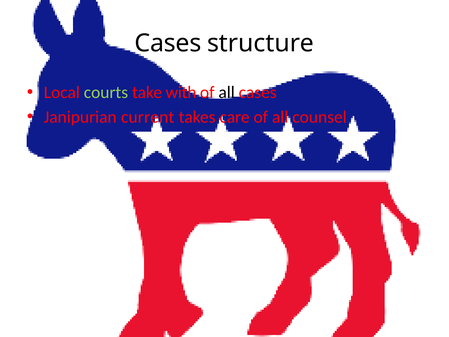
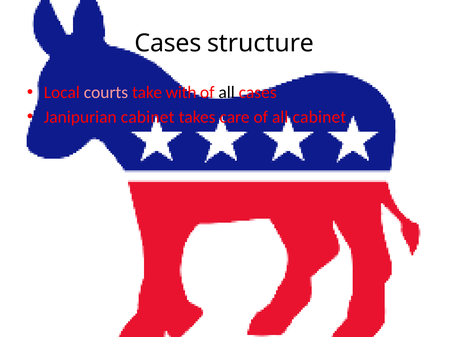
courts colour: light green -> pink (106, 92)
Janipurian current: current -> cabinet (148, 117)
all counsel: counsel -> cabinet (319, 117)
